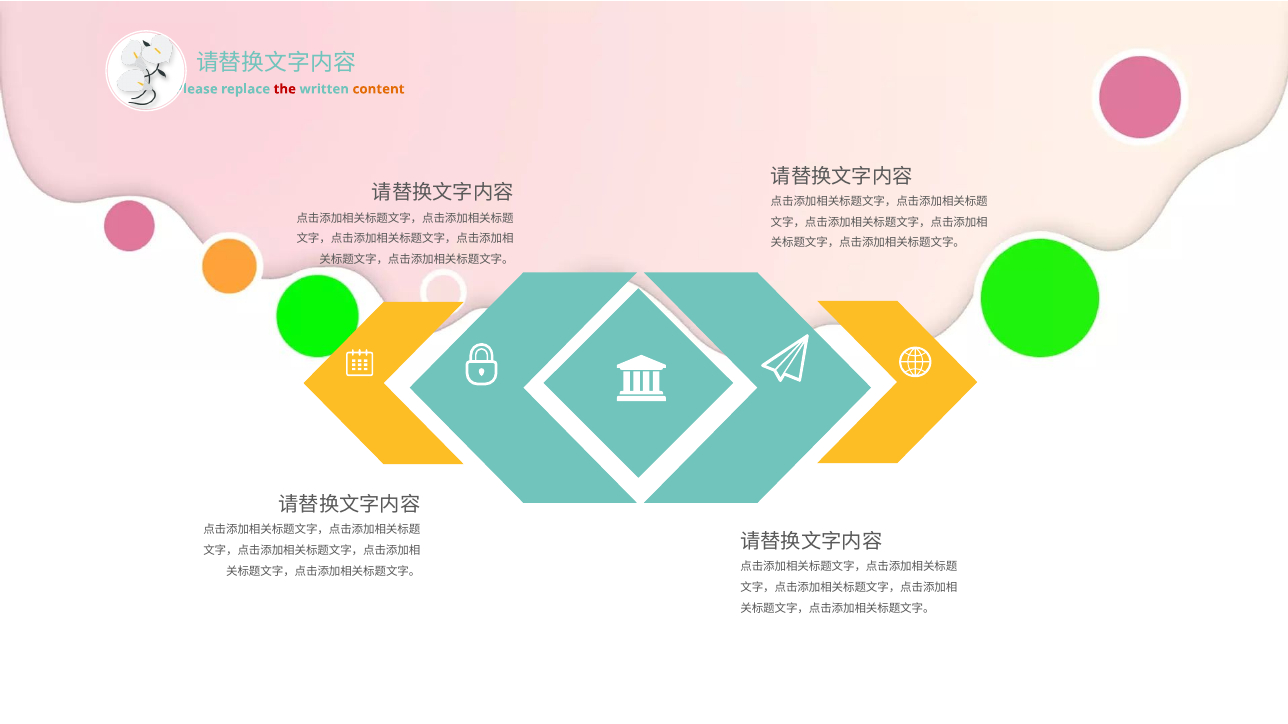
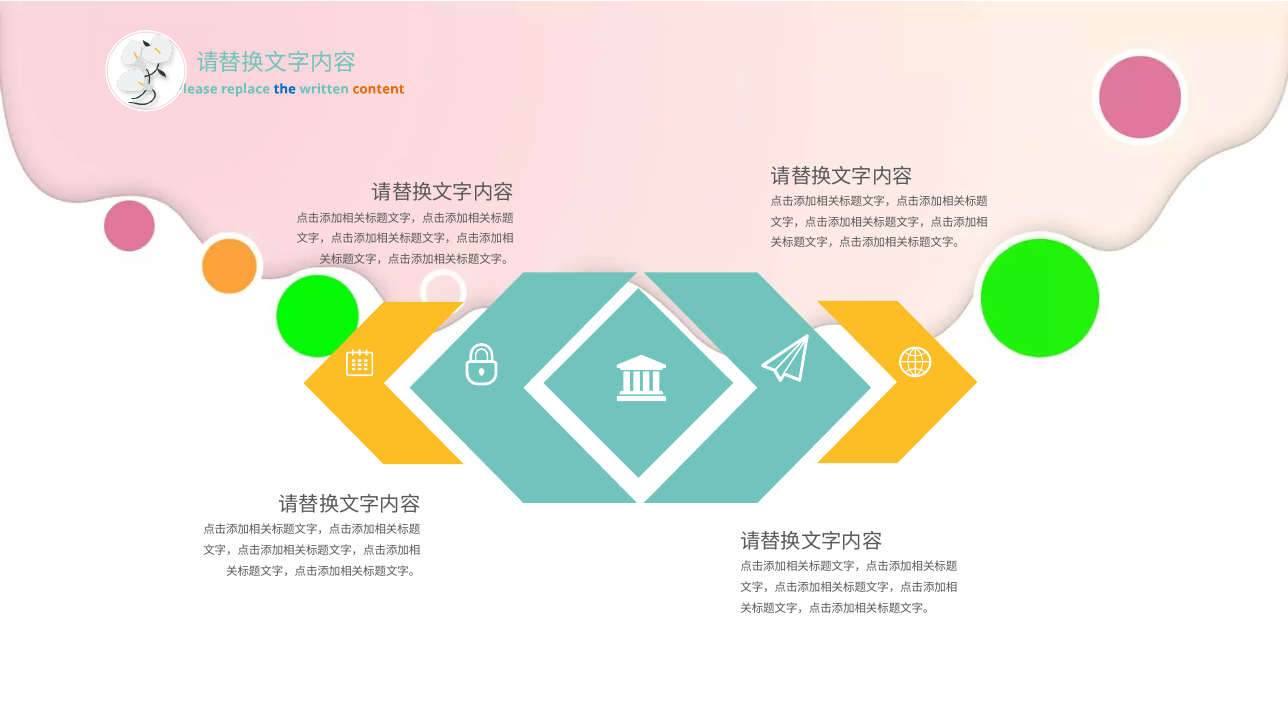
the colour: red -> blue (285, 89)
